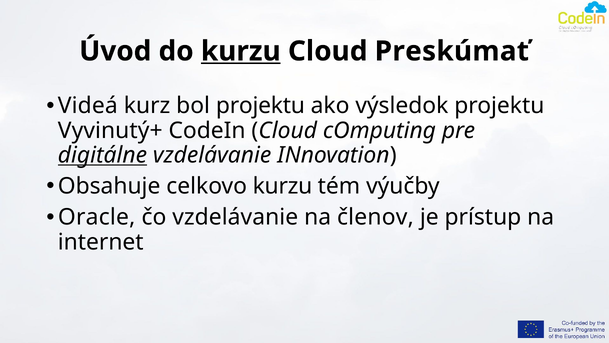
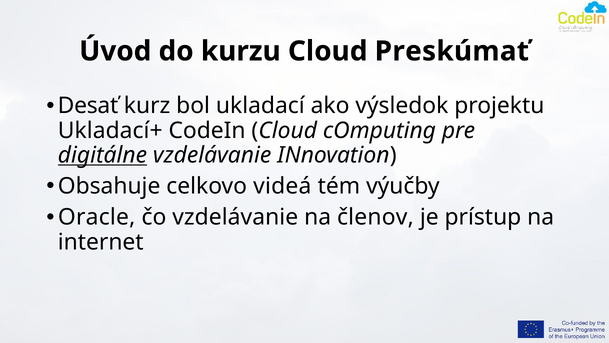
kurzu underline: present -> none (241, 51)
Videá: Videá -> Desať (88, 106)
bol projektu: projektu -> ukladací (260, 106)
Vyvinutý+: Vyvinutý+ -> Ukladací+ (110, 130)
celkovo kurzu: kurzu -> videá (282, 186)
